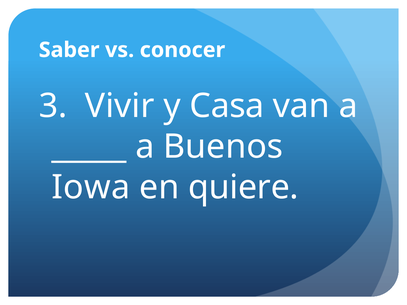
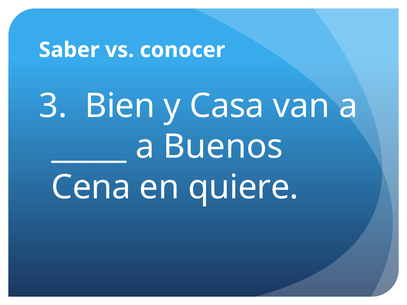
Vivir: Vivir -> Bien (120, 106)
Iowa: Iowa -> Cena (91, 188)
